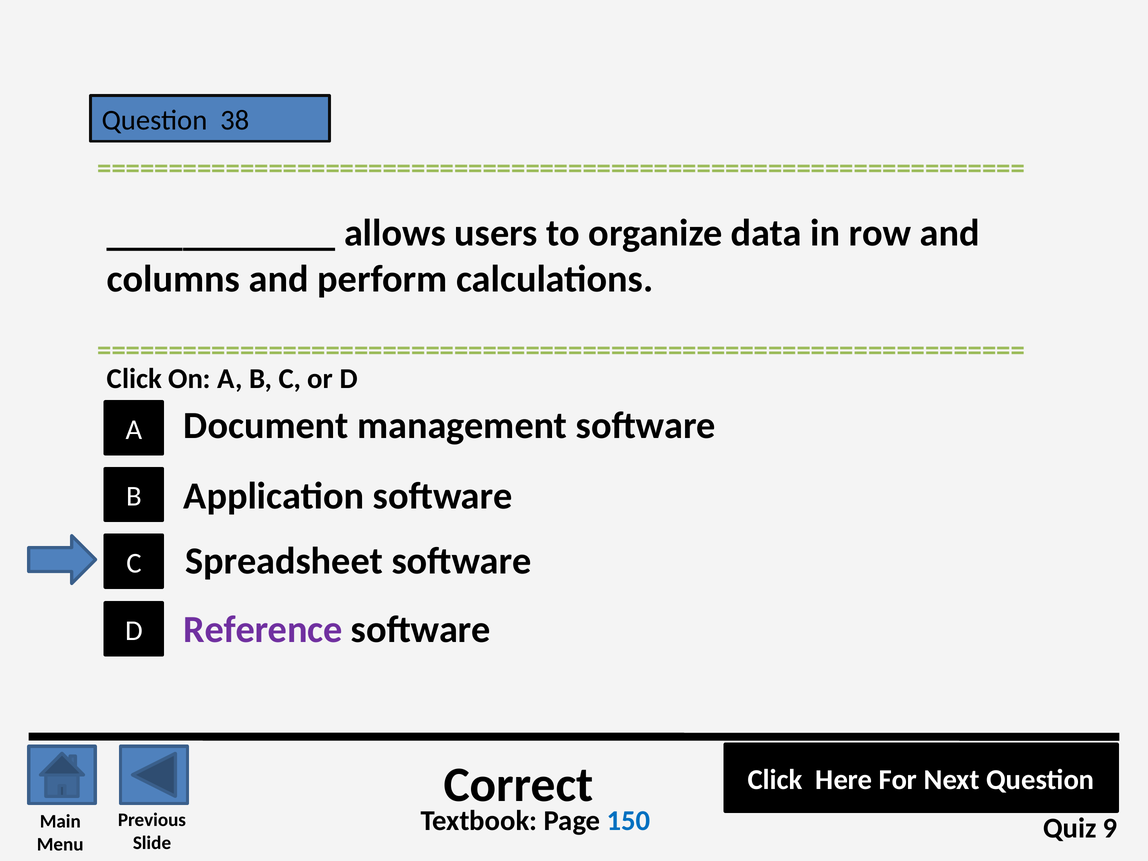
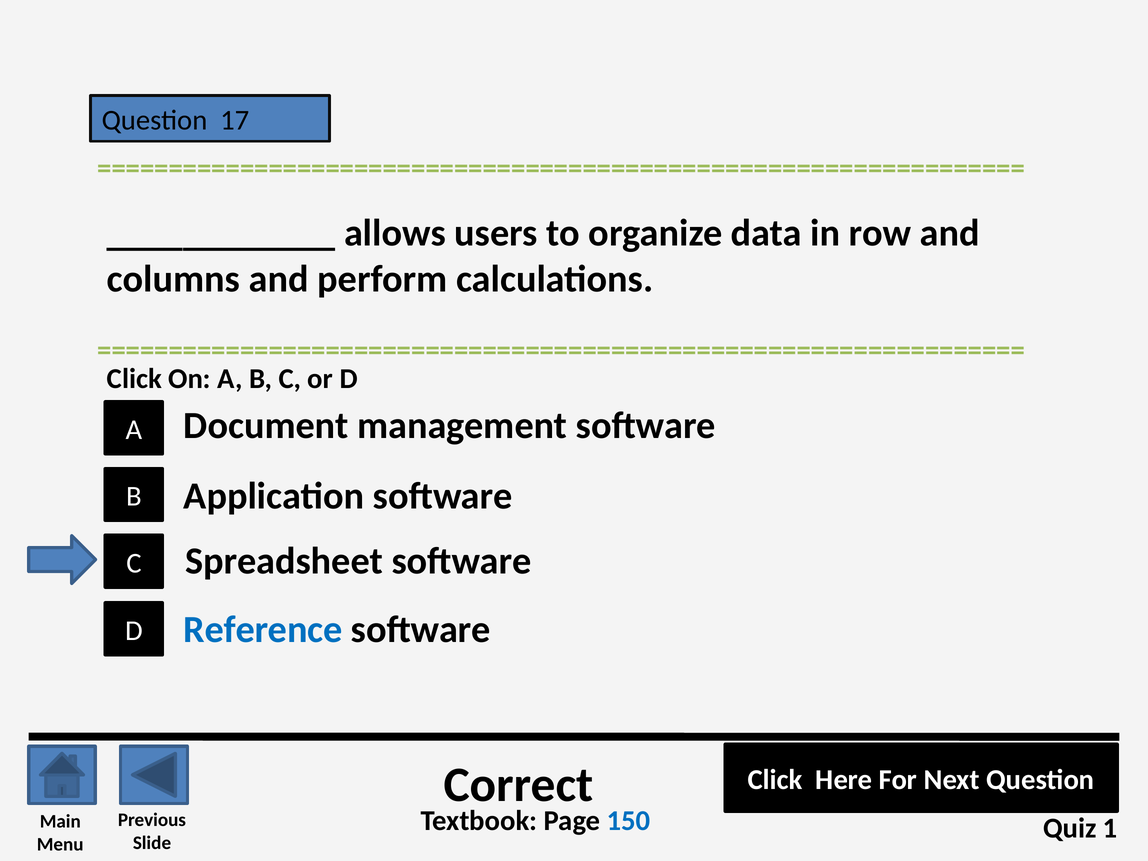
38: 38 -> 17 (235, 121)
Reference colour: purple -> blue (263, 630)
9: 9 -> 1 (1110, 828)
